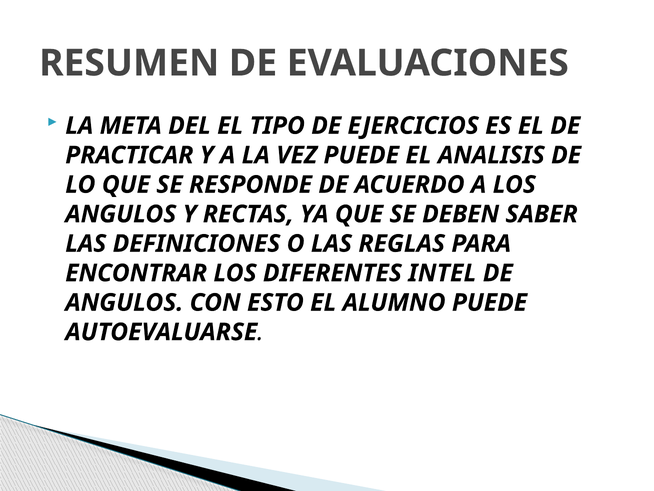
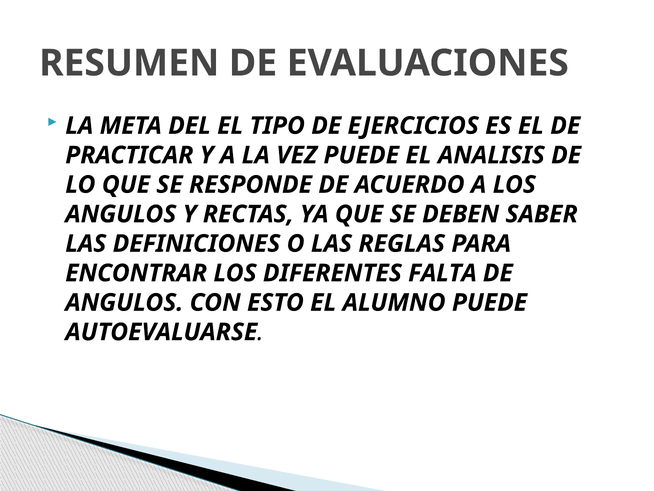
INTEL: INTEL -> FALTA (443, 273)
